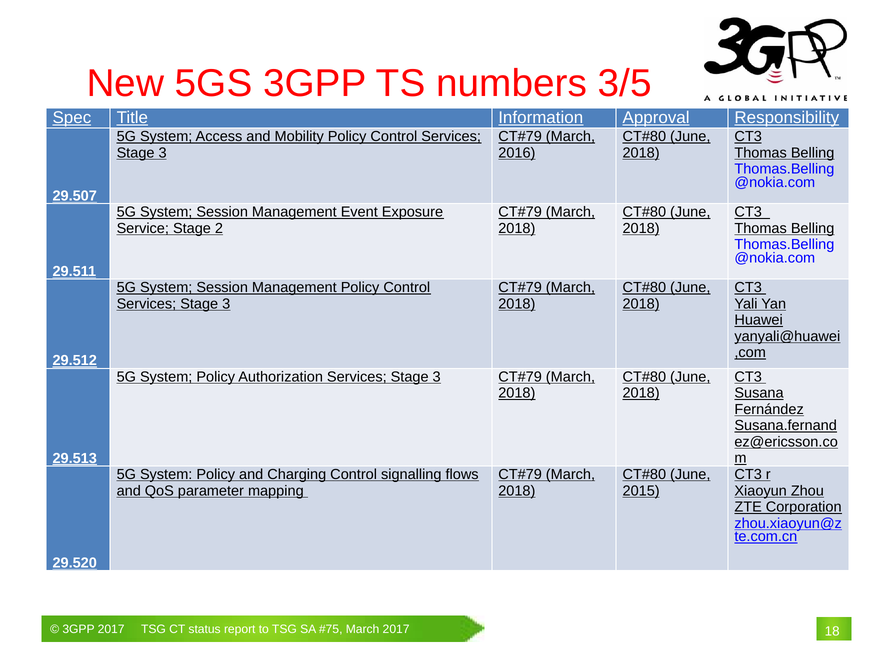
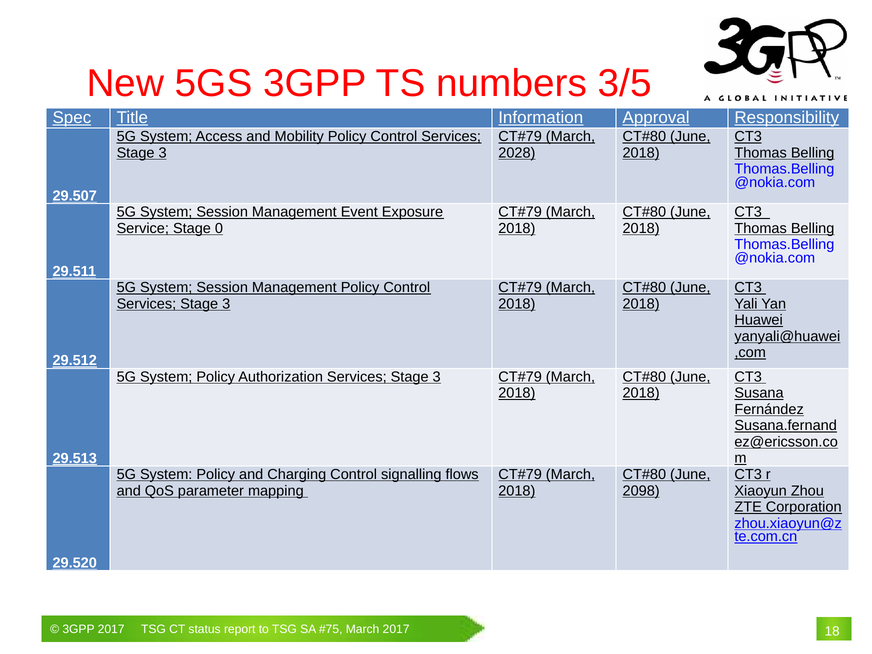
2016: 2016 -> 2028 (517, 153)
2: 2 -> 0 (219, 228)
2015: 2015 -> 2098 (641, 491)
